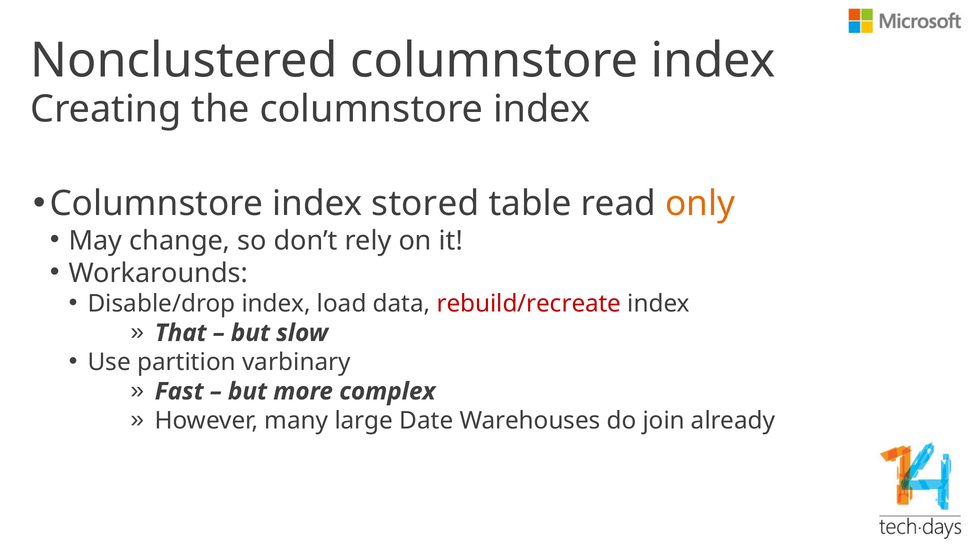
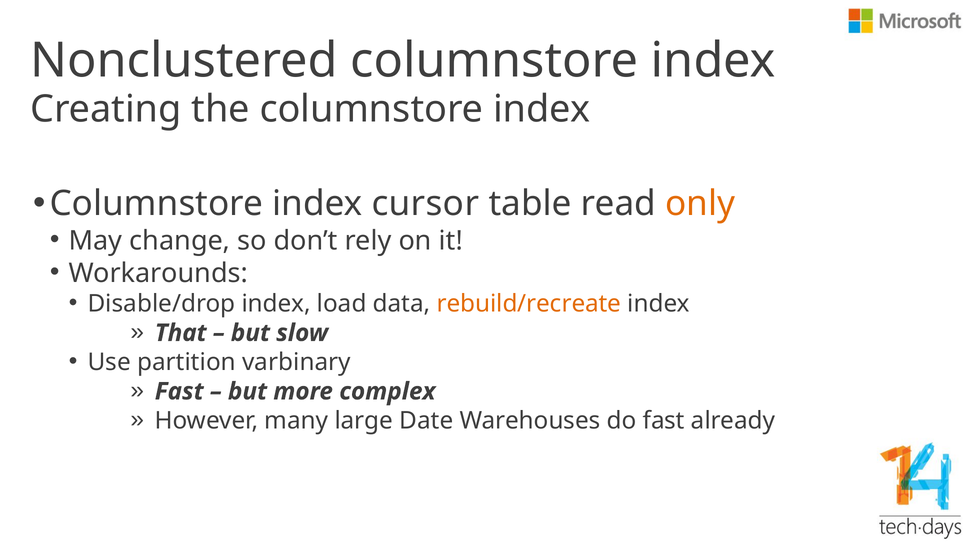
stored: stored -> cursor (425, 204)
rebuild/recreate colour: red -> orange (529, 304)
do join: join -> fast (664, 421)
